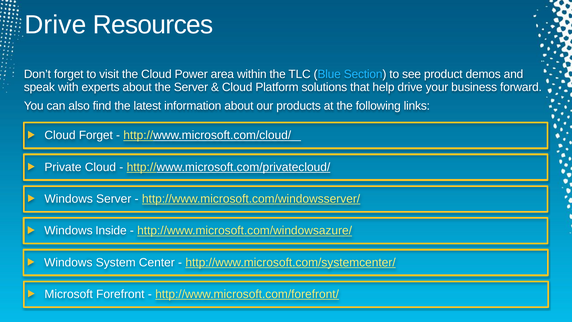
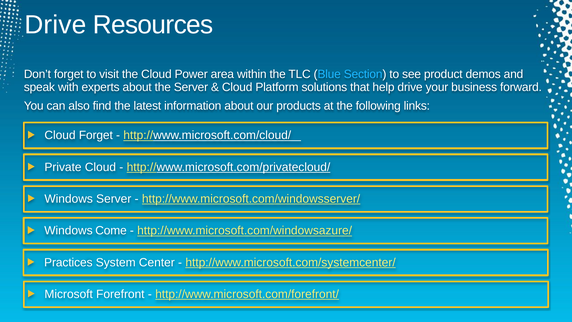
Inside: Inside -> Come (111, 231)
Windows: Windows -> Practices (68, 262)
